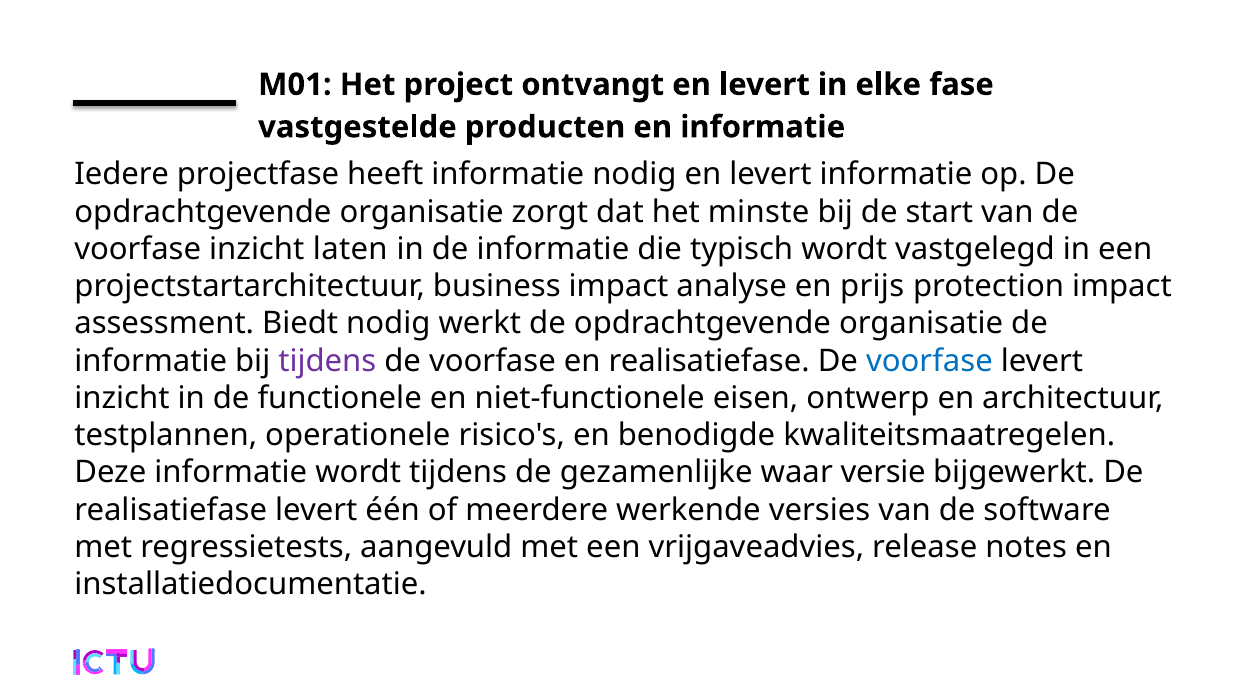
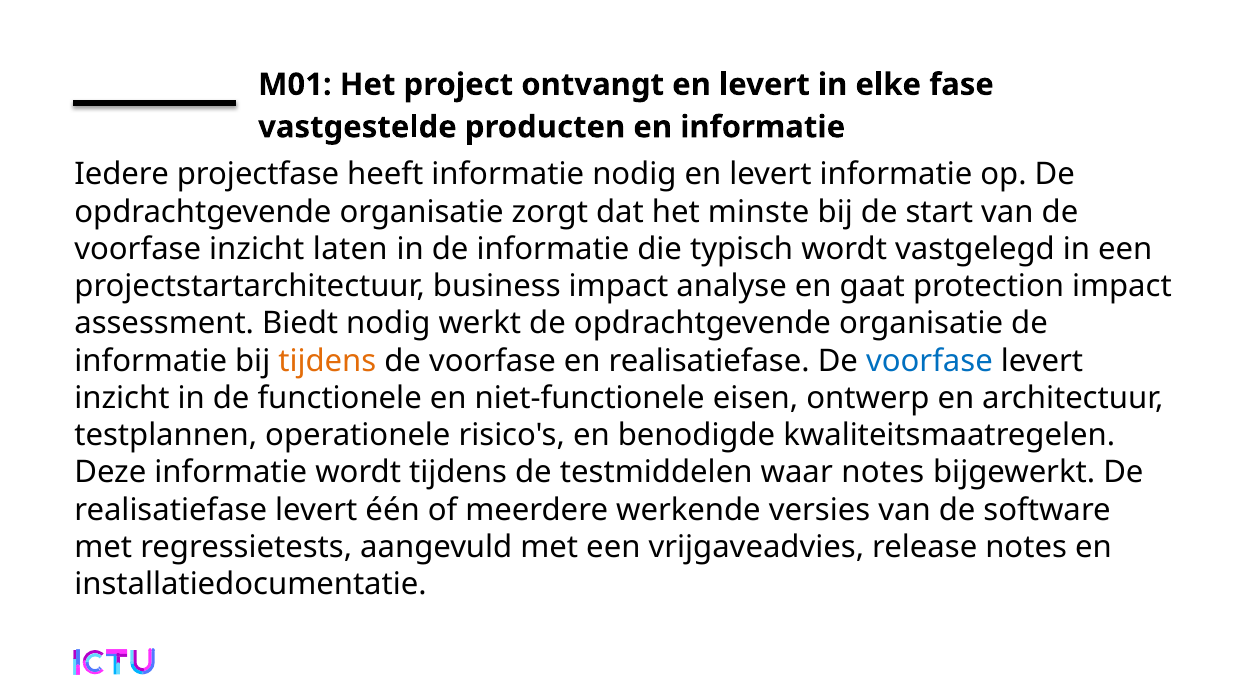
prijs: prijs -> gaat (872, 286)
tijdens colour: purple -> orange (327, 361)
gezamenlijke: gezamenlijke -> testmiddelen (656, 473)
waar versie: versie -> notes (883, 473)
